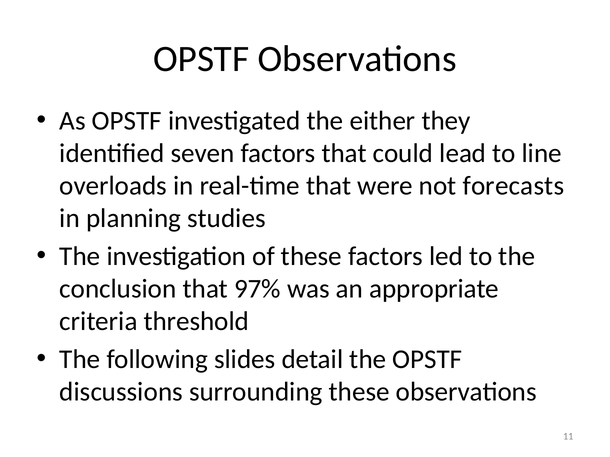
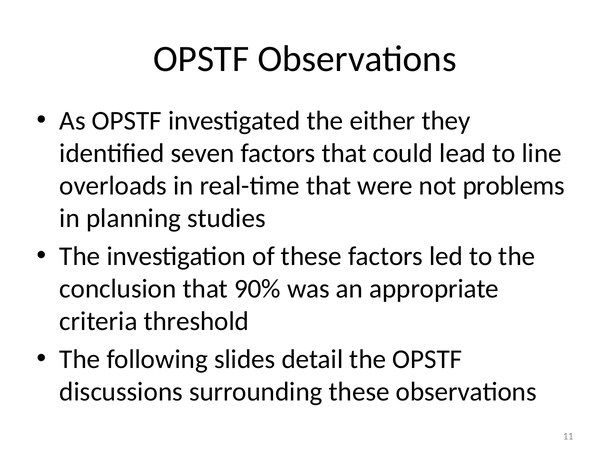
forecasts: forecasts -> problems (514, 186)
97%: 97% -> 90% (257, 289)
